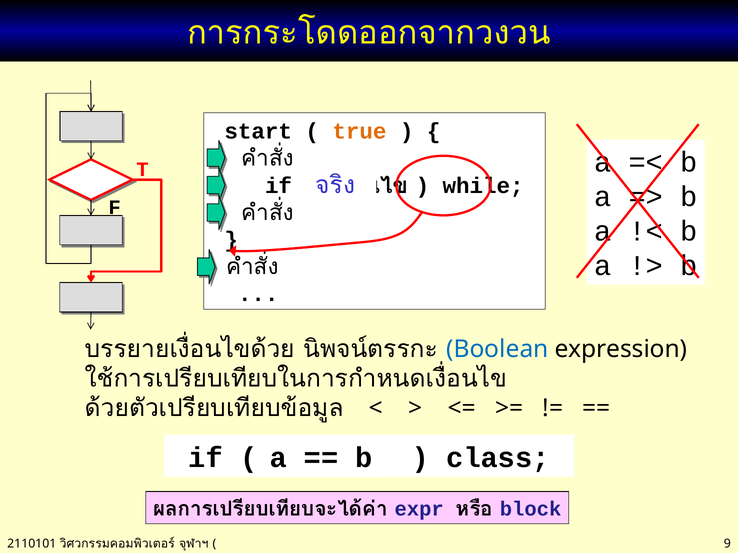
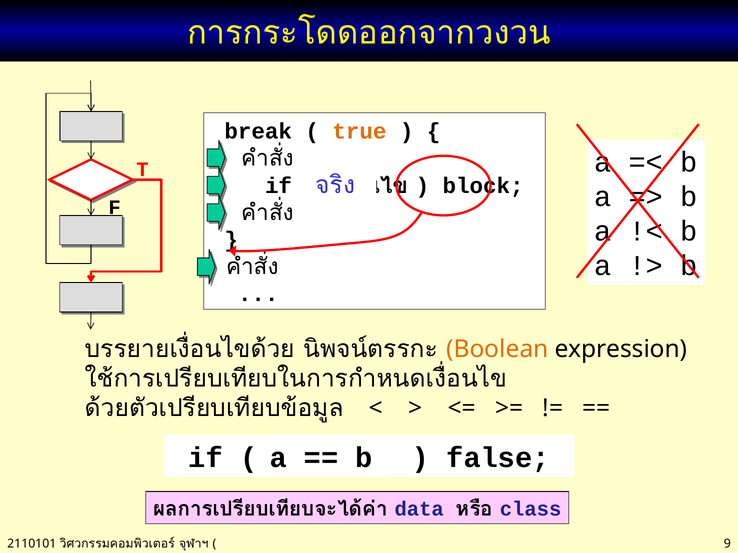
start: start -> break (258, 132)
while: while -> block (483, 186)
Boolean colour: blue -> orange (497, 349)
class: class -> false (498, 458)
expr: expr -> data (419, 510)
block: block -> class (531, 510)
